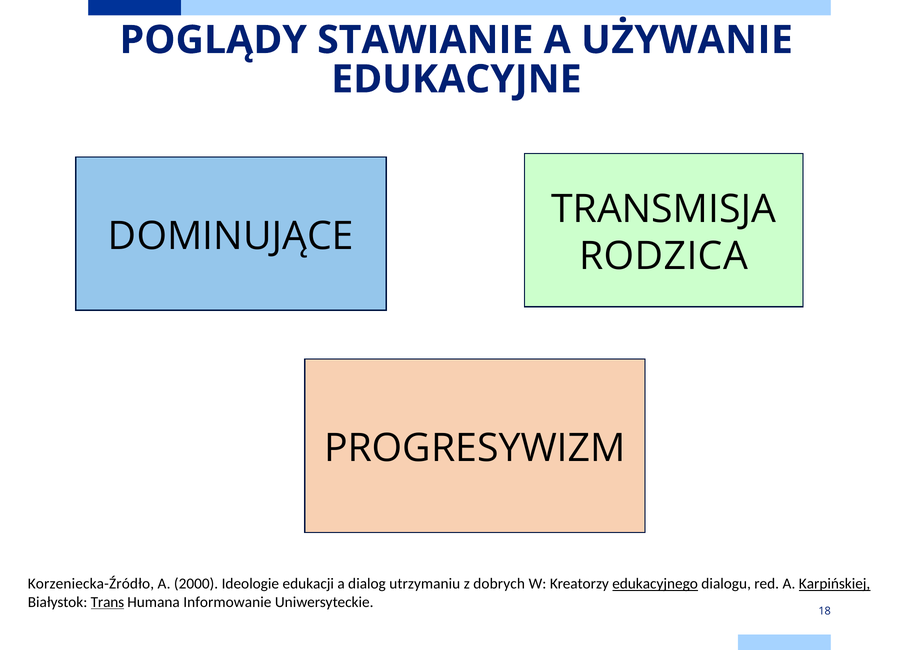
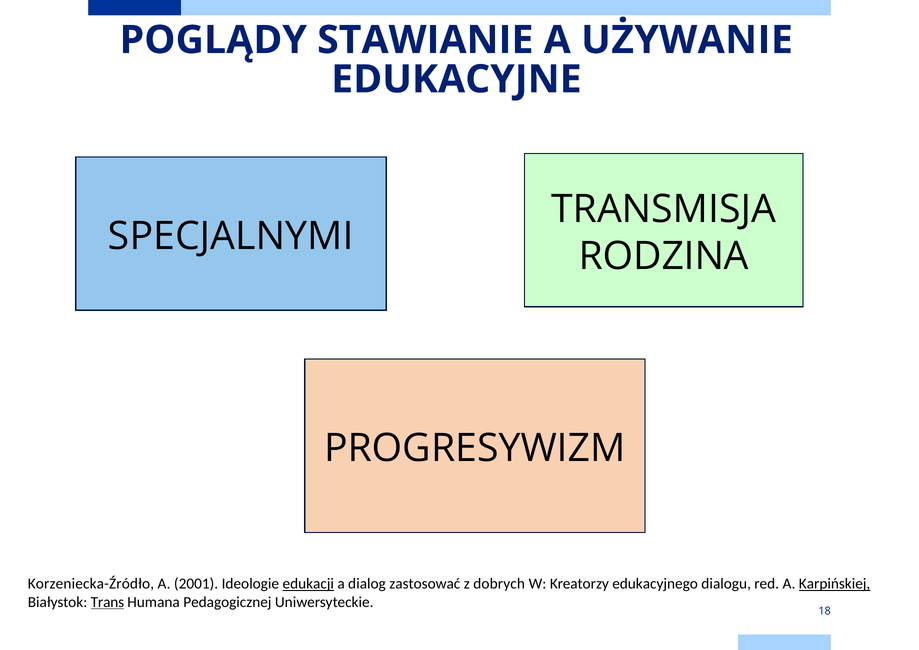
DOMINUJĄCE: DOMINUJĄCE -> SPECJALNYMI (231, 236)
RODZICA: RODZICA -> RODZINA (664, 256)
2000: 2000 -> 2001 (196, 584)
edukacji underline: none -> present (308, 584)
utrzymaniu: utrzymaniu -> zastosować (425, 584)
edukacyjnego underline: present -> none (655, 584)
Informowanie: Informowanie -> Pedagogicznej (227, 602)
